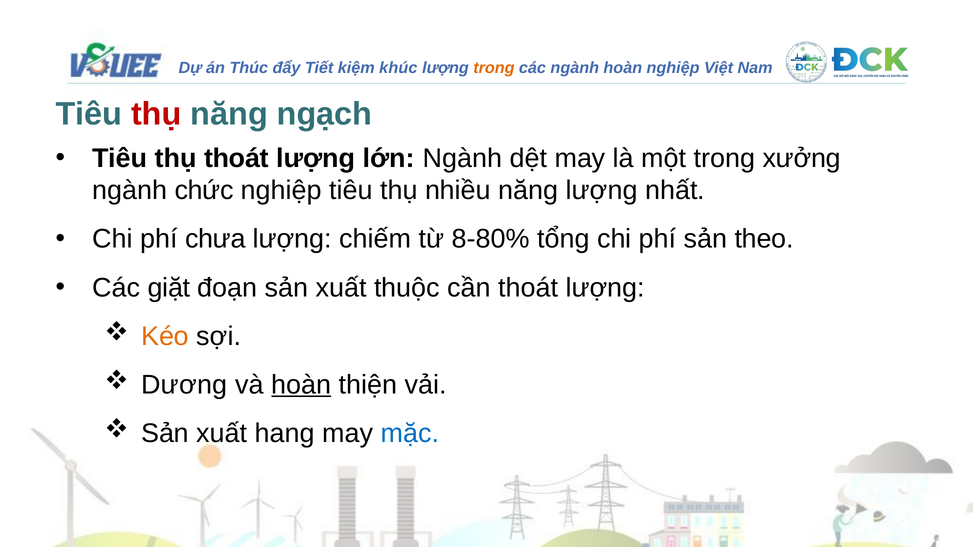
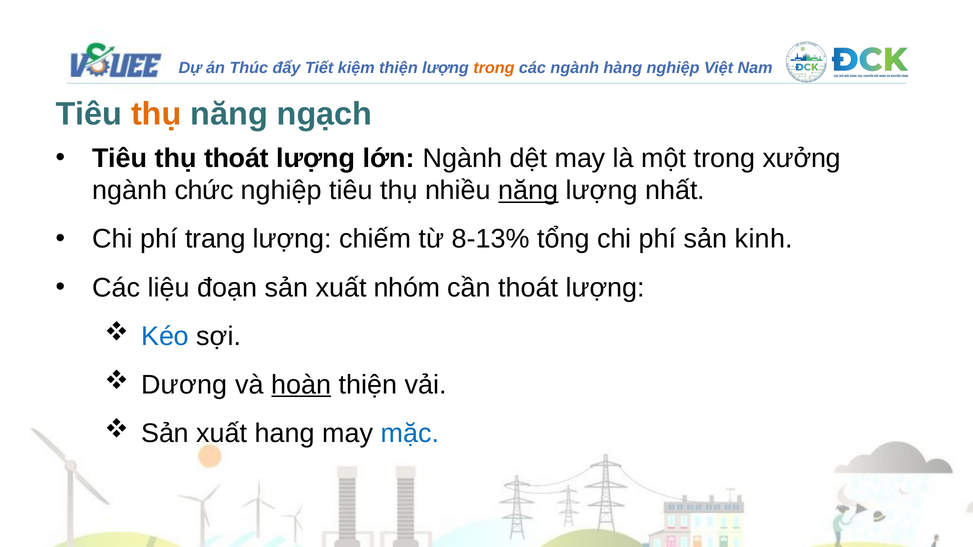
khúc: khúc -> thiện (398, 68)
ngành hoàn: hoàn -> hàng (623, 68)
thụ colour: red -> orange (156, 114)
năng underline: none -> present (528, 191)
chưa: chưa -> trang (215, 239)
8-80%: 8-80% -> 8-13% (491, 239)
theo: theo -> kinh (764, 239)
giặt: giặt -> liệu (169, 288)
thuộc: thuộc -> nhóm (407, 288)
Kéo colour: orange -> blue (165, 336)
